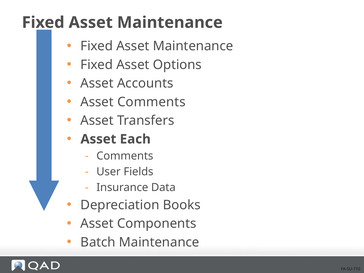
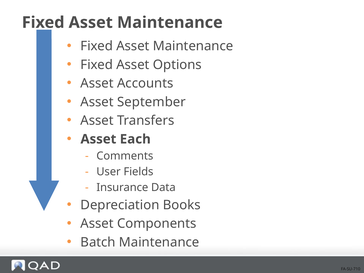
Asset Comments: Comments -> September (151, 102)
